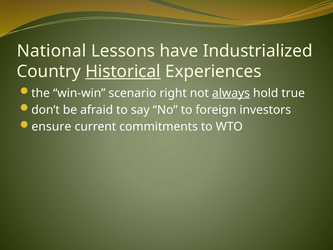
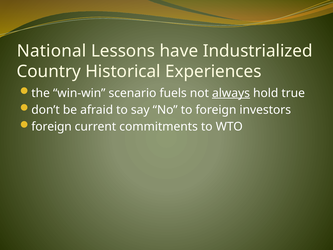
Historical underline: present -> none (123, 71)
right: right -> fuels (173, 93)
ensure: ensure -> foreign (52, 127)
